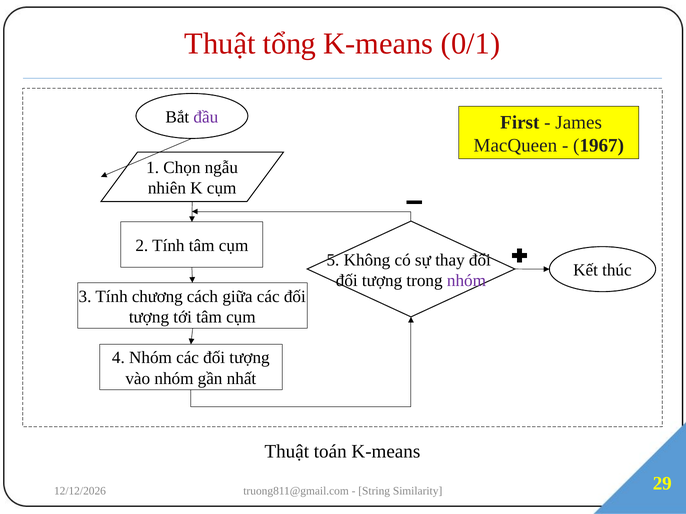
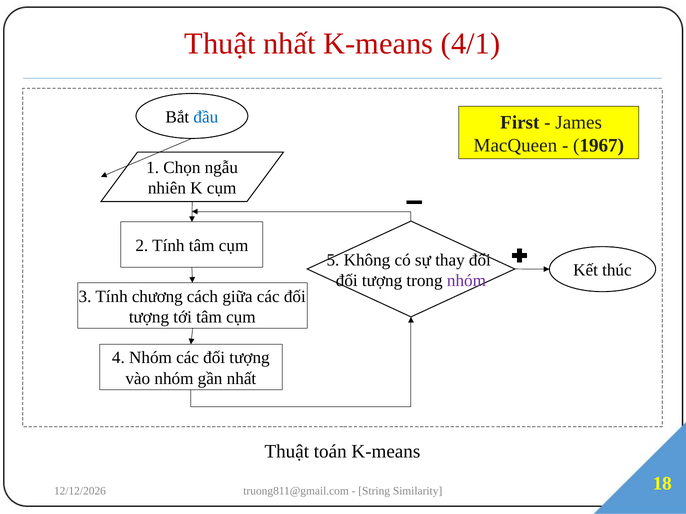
Thuật tổng: tổng -> nhất (289, 44)
0/1: 0/1 -> 4/1 (471, 44)
đầu colour: purple -> blue (206, 117)
29: 29 -> 18 (662, 484)
